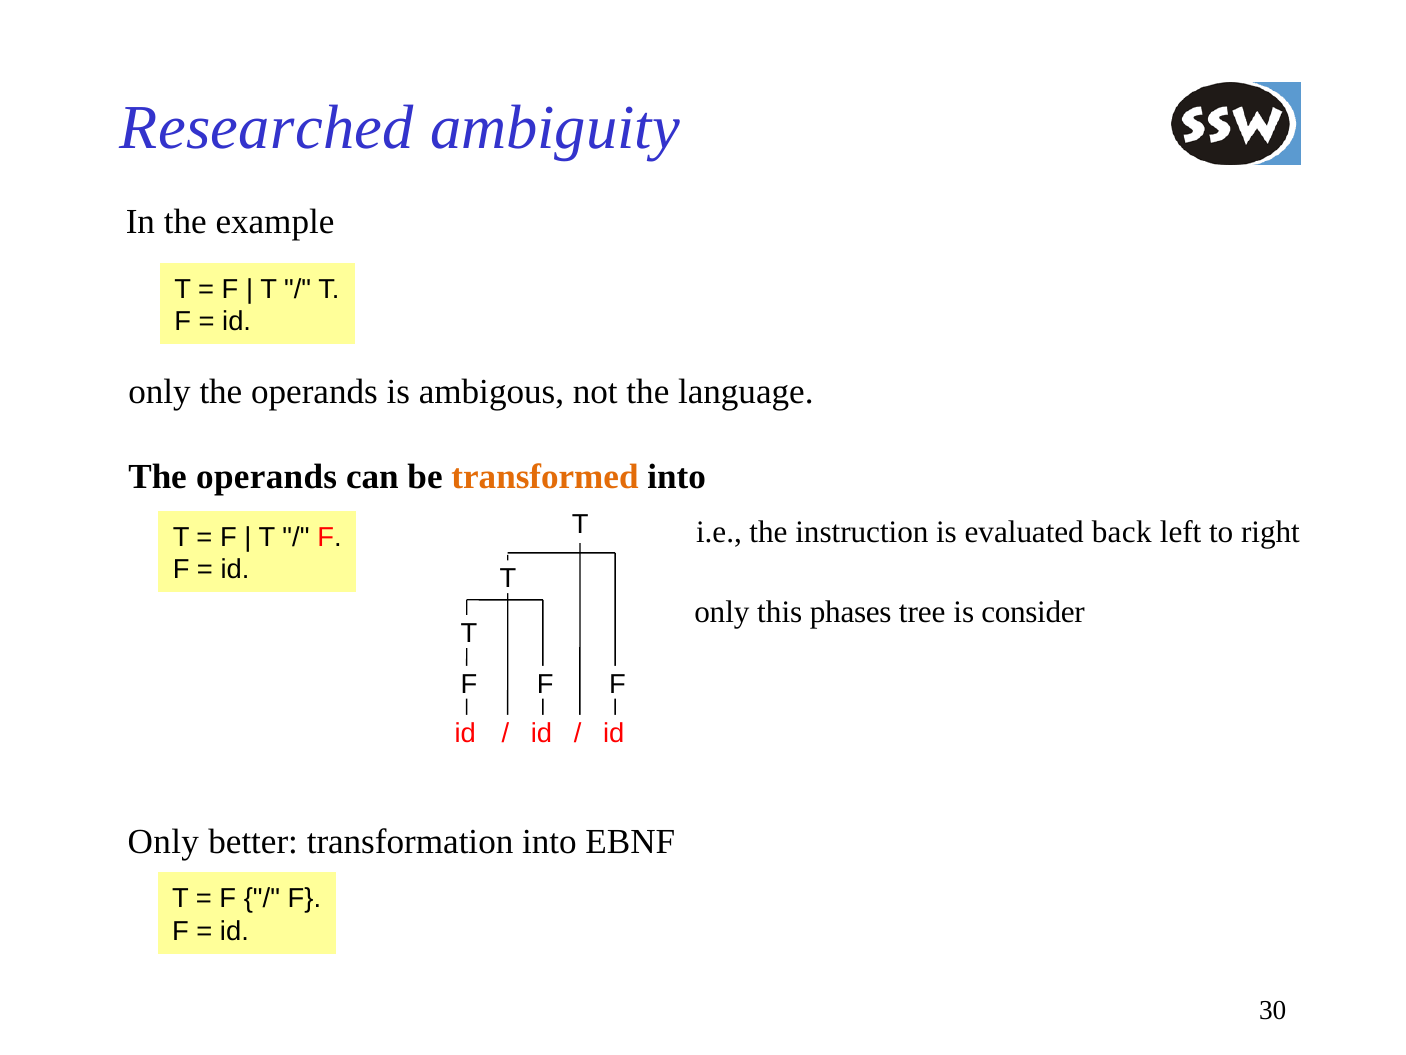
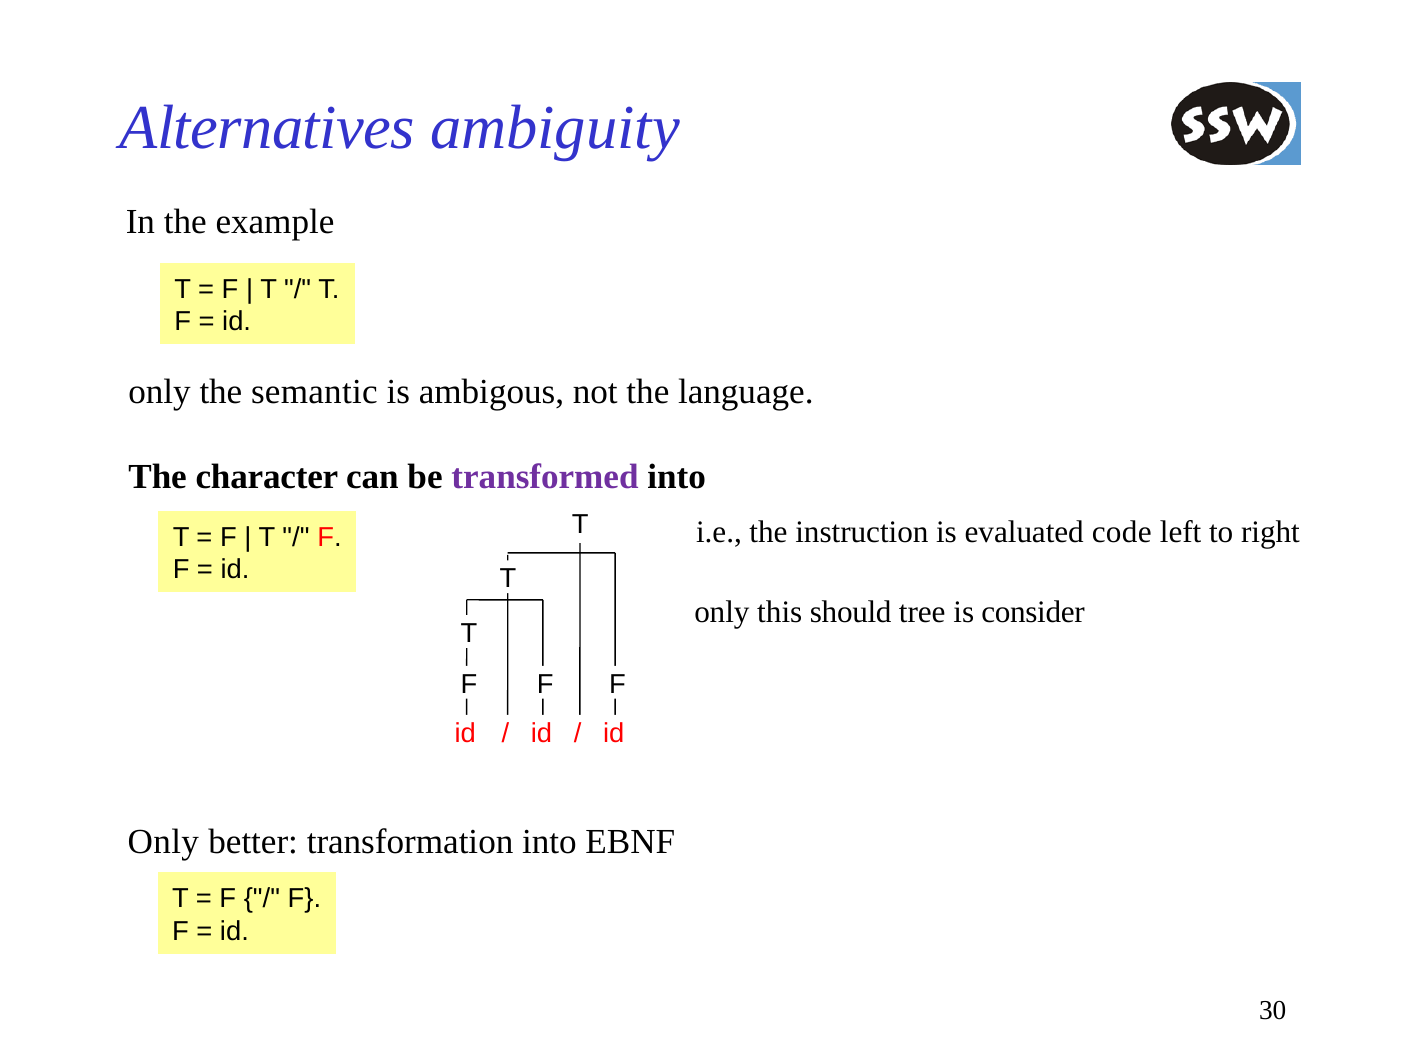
Researched: Researched -> Alternatives (267, 127)
only the operands: operands -> semantic (314, 392)
operands: operands -> character (267, 476)
transformed colour: orange -> purple (545, 476)
back: back -> code (1122, 532)
phases: phases -> should (851, 612)
